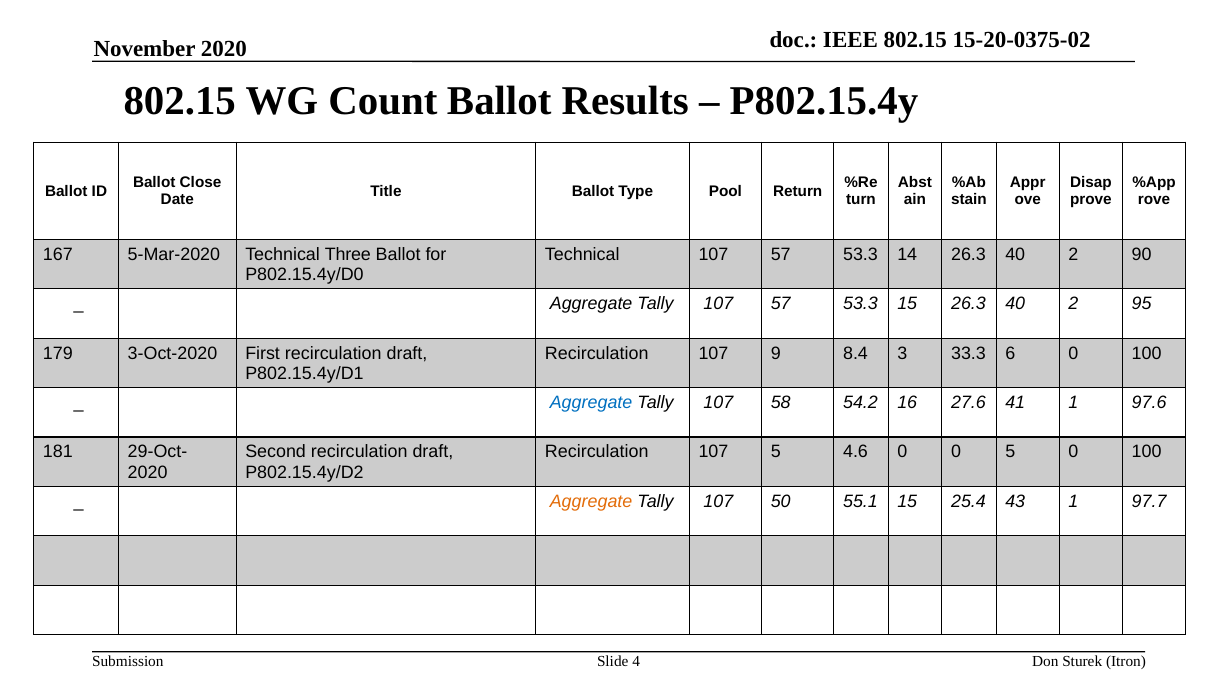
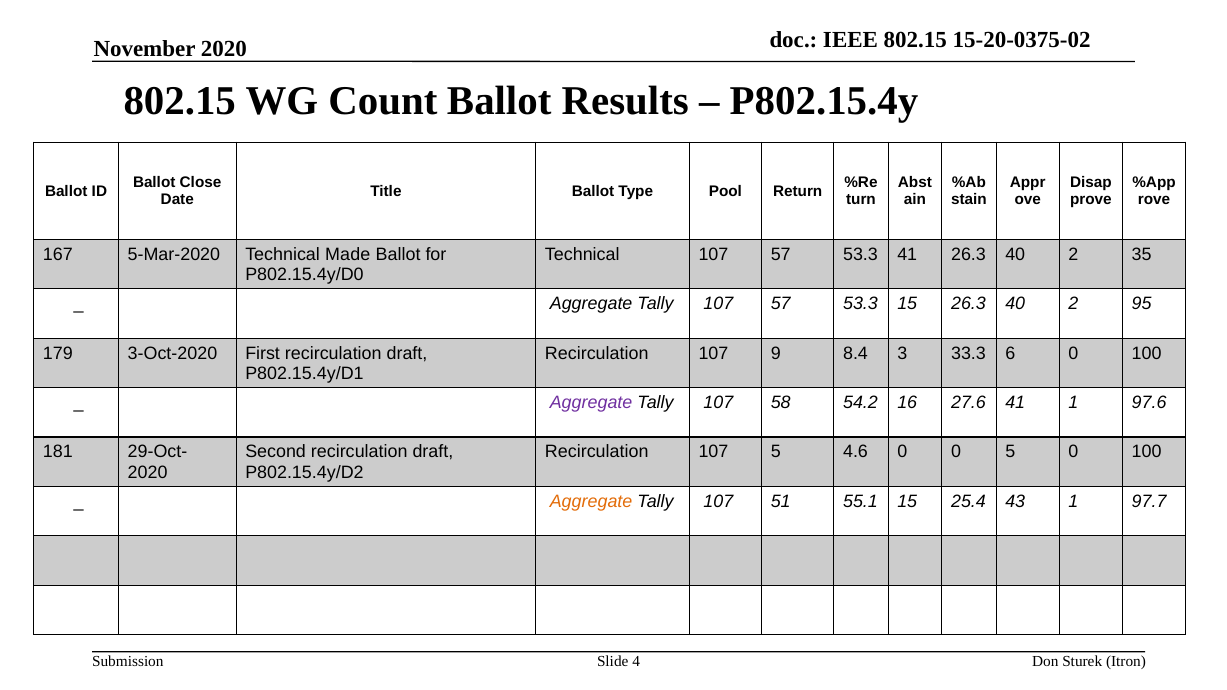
Three: Three -> Made (348, 254)
53.3 14: 14 -> 41 (907, 254)
90: 90 -> 35 (1142, 254)
Aggregate colour: blue -> purple (591, 403)
50: 50 -> 51 (781, 502)
